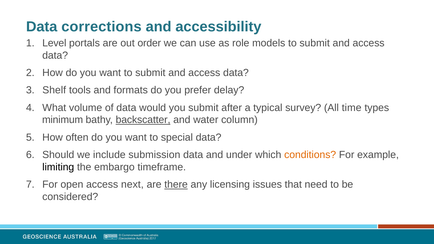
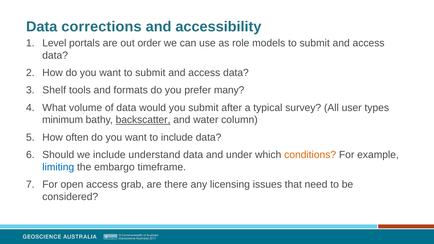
delay: delay -> many (229, 90)
time: time -> user (352, 108)
to special: special -> include (177, 137)
submission: submission -> understand (154, 155)
limiting colour: black -> blue (58, 167)
next: next -> grab (132, 185)
there underline: present -> none (176, 185)
